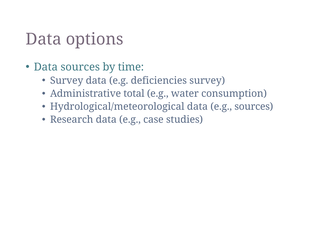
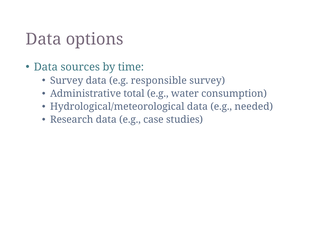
deficiencies: deficiencies -> responsible (159, 80)
e.g sources: sources -> needed (254, 106)
